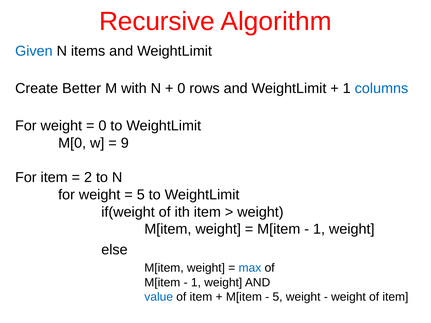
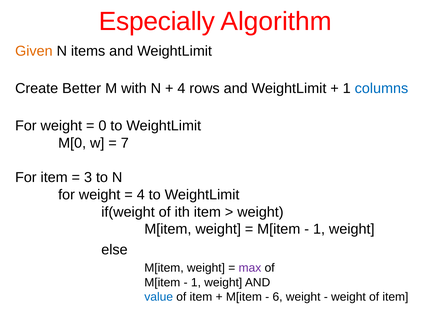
Recursive: Recursive -> Especially (157, 22)
Given colour: blue -> orange (34, 51)
0: 0 -> 4 (181, 89)
9: 9 -> 7 (125, 143)
2: 2 -> 3 (88, 178)
5: 5 -> 4 (141, 195)
max colour: blue -> purple (250, 268)
5: 5 -> 6 (278, 297)
